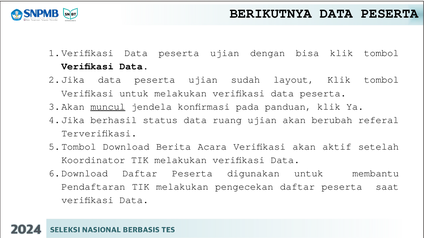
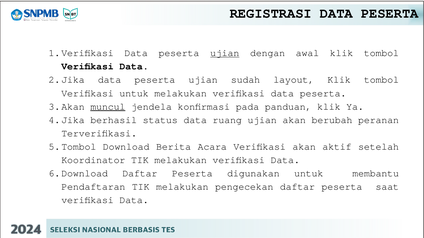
BERIKUTNYA: BERIKUTNYA -> REGISTRASI (271, 13)
ujian underline: none -> present (225, 53)
bisa: bisa -> awal (307, 53)
referal: referal -> peranan (379, 120)
